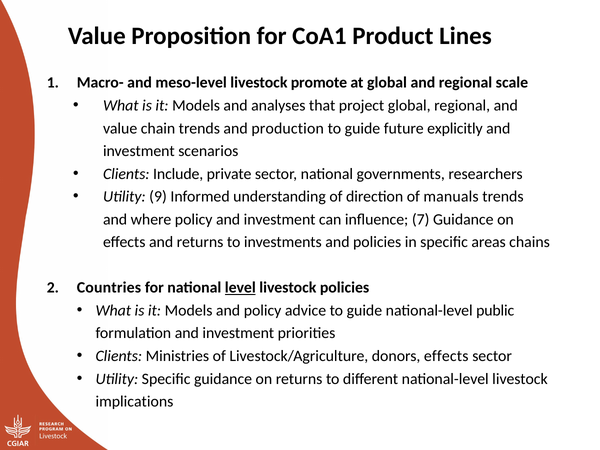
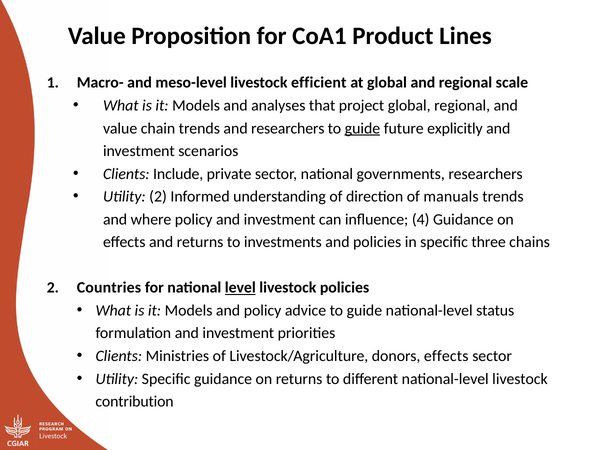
promote: promote -> efficient (319, 83)
and production: production -> researchers (288, 128)
guide underline: none -> present (362, 128)
Utility 9: 9 -> 2 (158, 197)
7: 7 -> 4 (421, 219)
areas: areas -> three (489, 242)
public: public -> status (495, 310)
implications: implications -> contribution (135, 402)
